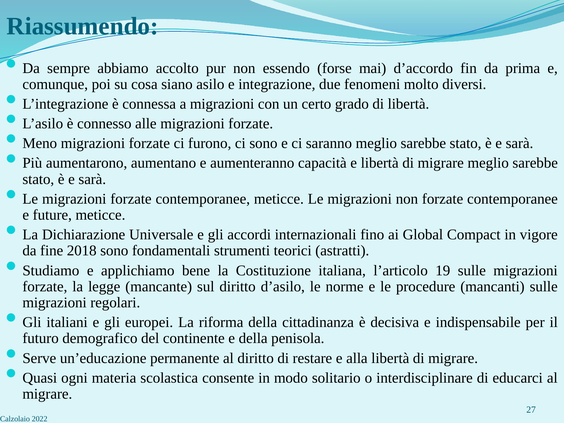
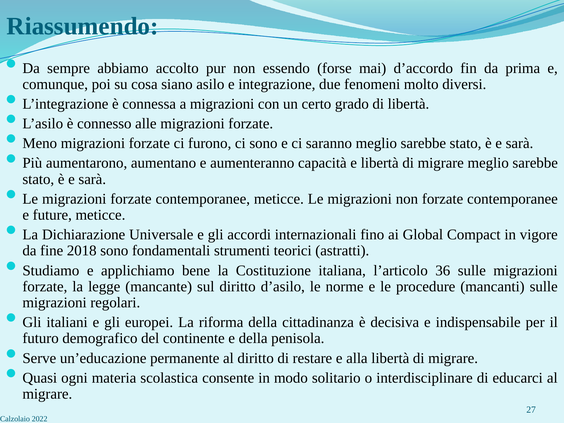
19: 19 -> 36 (443, 270)
